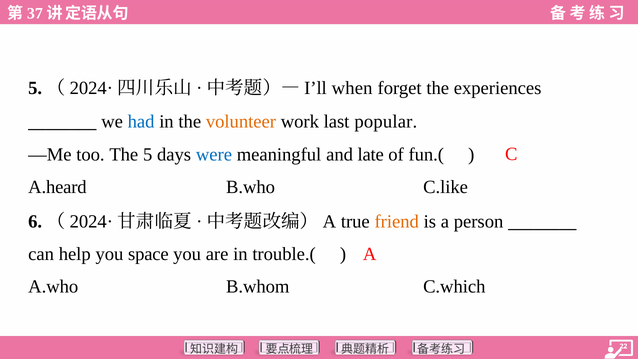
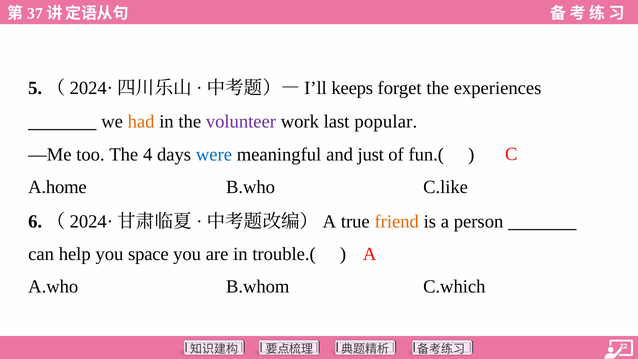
when: when -> keeps (352, 88)
had colour: blue -> orange (141, 122)
volunteer colour: orange -> purple (241, 122)
5: 5 -> 4 (148, 154)
late: late -> just (371, 154)
A.heard: A.heard -> A.home (57, 187)
